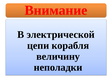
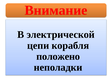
величину: величину -> положено (58, 56)
